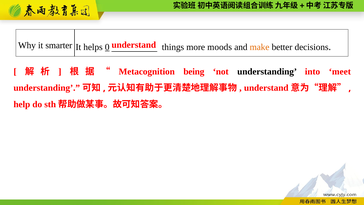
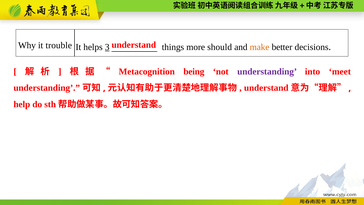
smarter: smarter -> trouble (59, 45)
0: 0 -> 3 (107, 47)
moods: moods -> should (220, 47)
understanding colour: black -> purple (267, 71)
